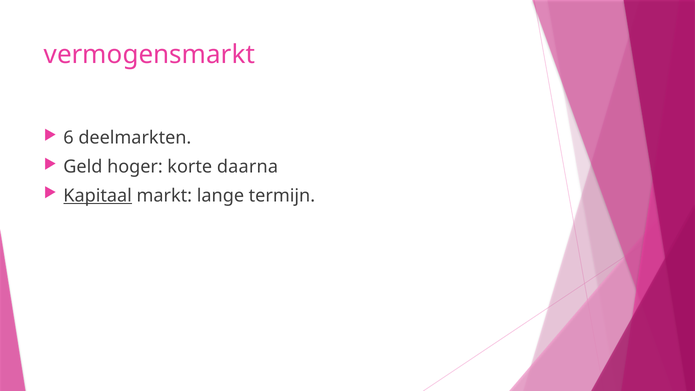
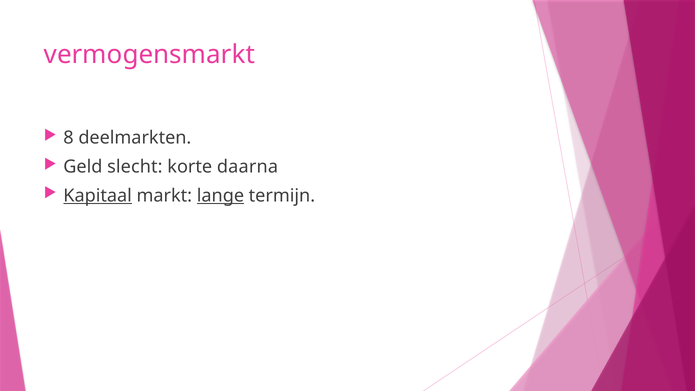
6: 6 -> 8 (69, 138)
hoger: hoger -> slecht (135, 167)
lange underline: none -> present (220, 196)
